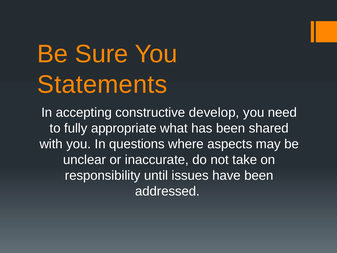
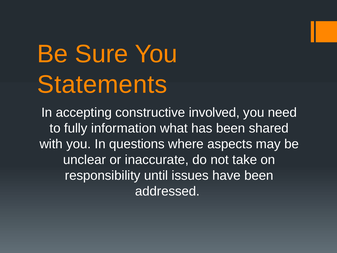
develop: develop -> involved (214, 113)
appropriate: appropriate -> information (124, 128)
